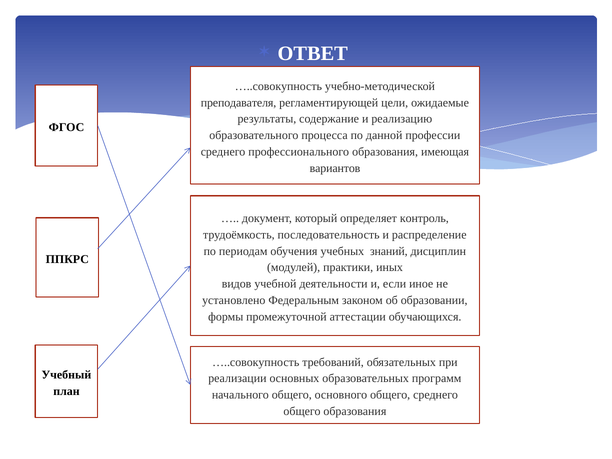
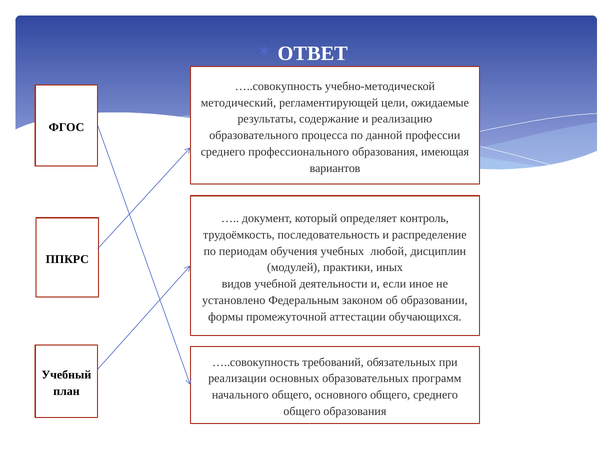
преподавателя: преподавателя -> методический (238, 103)
знаний: знаний -> любой (389, 251)
